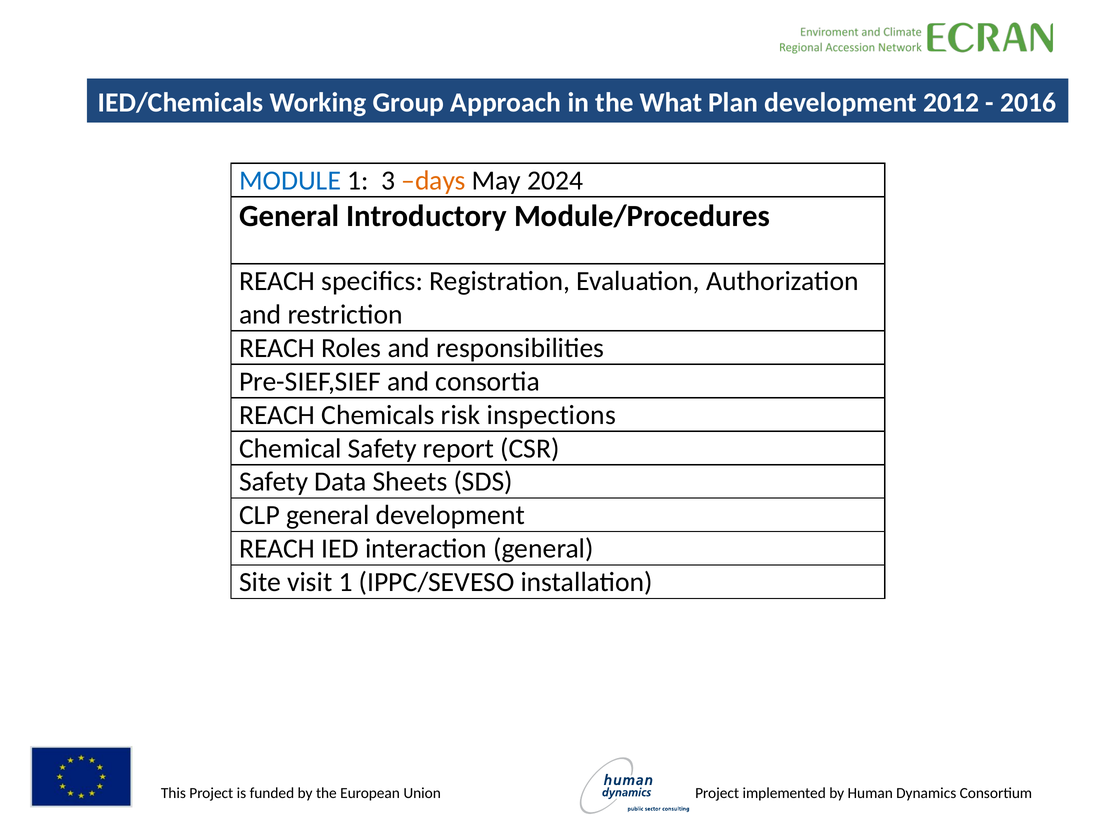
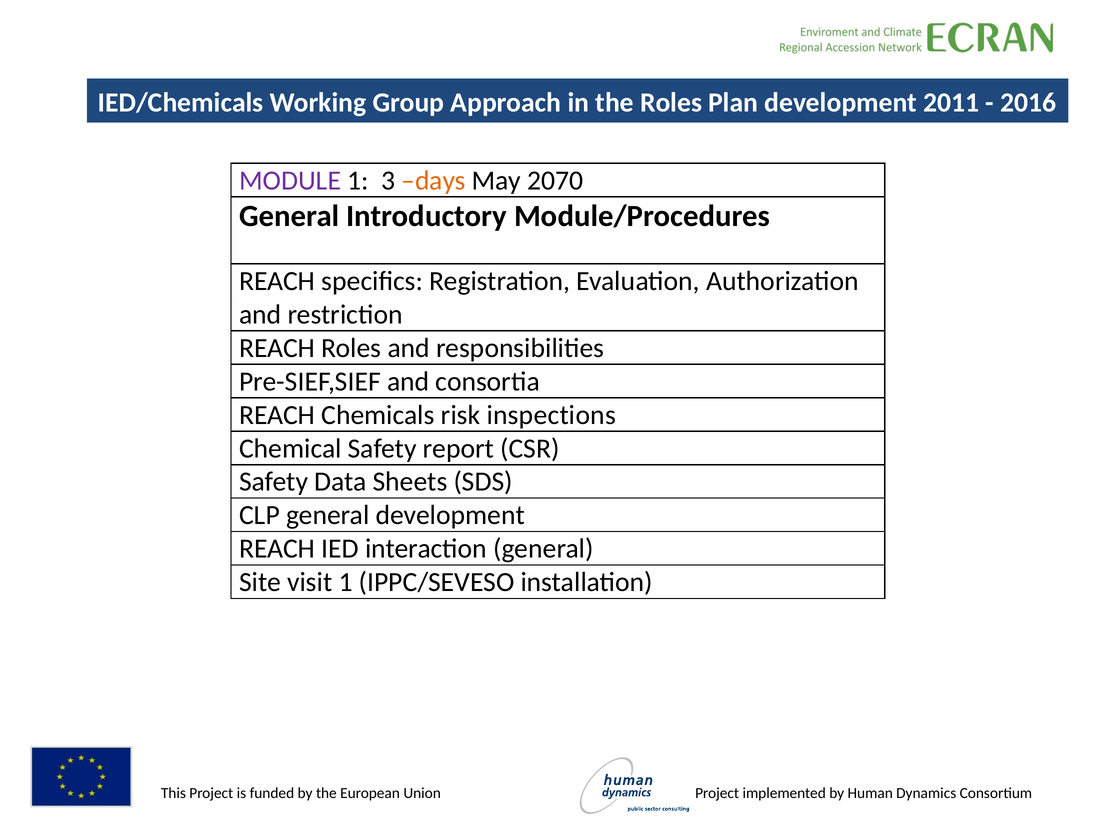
the What: What -> Roles (671, 103)
2012: 2012 -> 2011 (951, 103)
MODULE colour: blue -> purple (290, 181)
2024: 2024 -> 2070 (555, 181)
